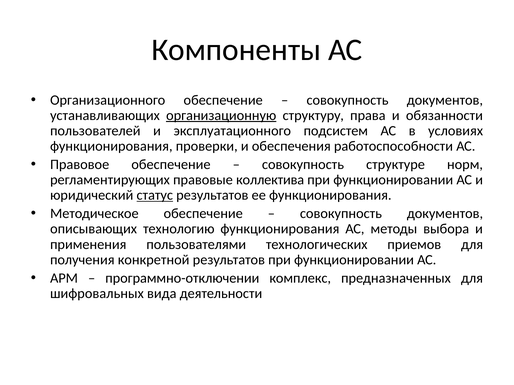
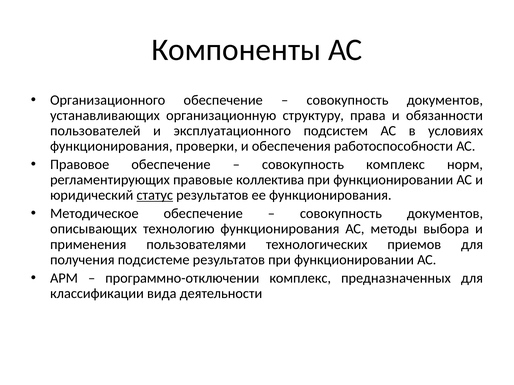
организационную underline: present -> none (221, 116)
совокупность структуре: структуре -> комплекс (395, 165)
конкретной: конкретной -> подсистеме (154, 260)
шифровальных: шифровальных -> классификации (97, 294)
